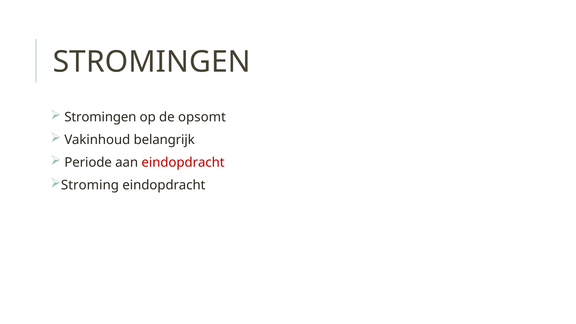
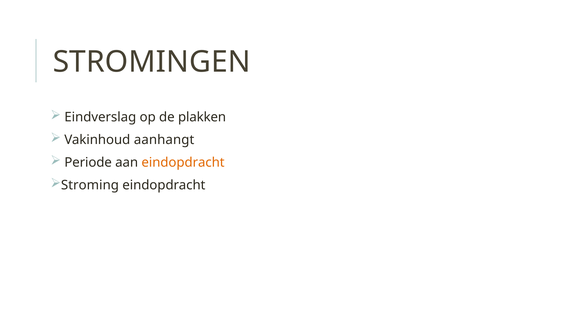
Stromingen: Stromingen -> Eindverslag (100, 117)
opsomt: opsomt -> plakken (202, 117)
belangrijk: belangrijk -> aanhangt (164, 140)
eindopdracht colour: red -> orange (183, 162)
